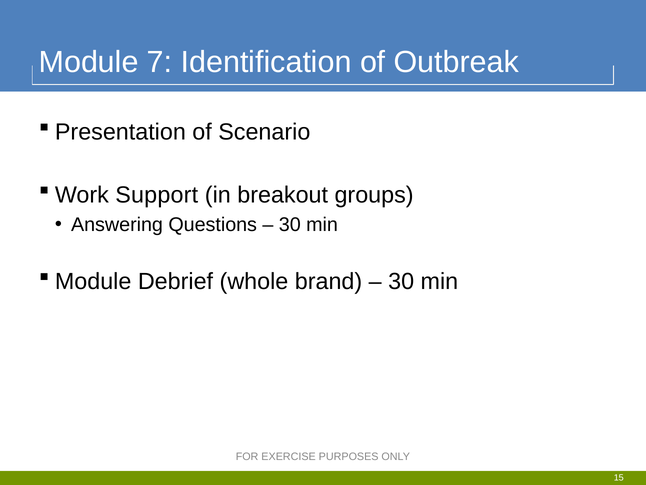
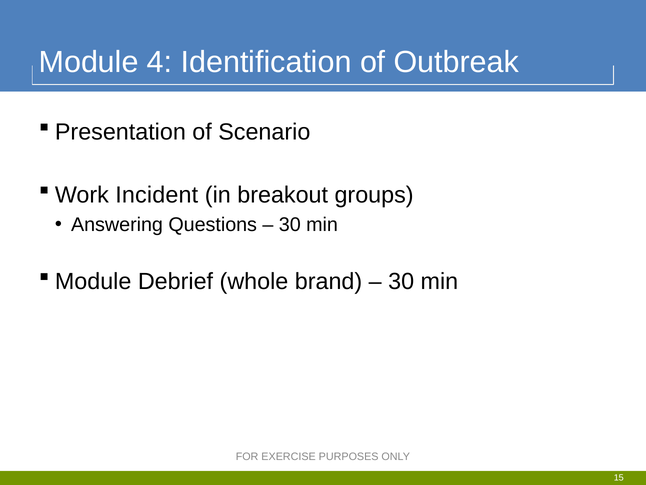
7: 7 -> 4 (160, 62)
Support: Support -> Incident (157, 195)
